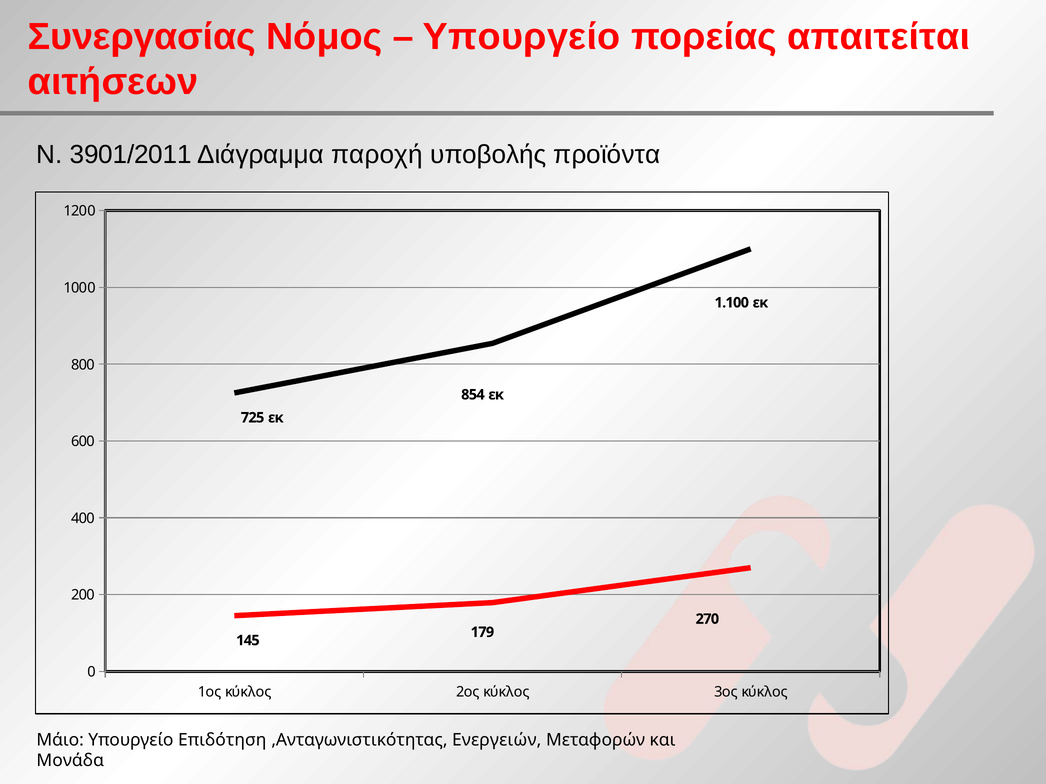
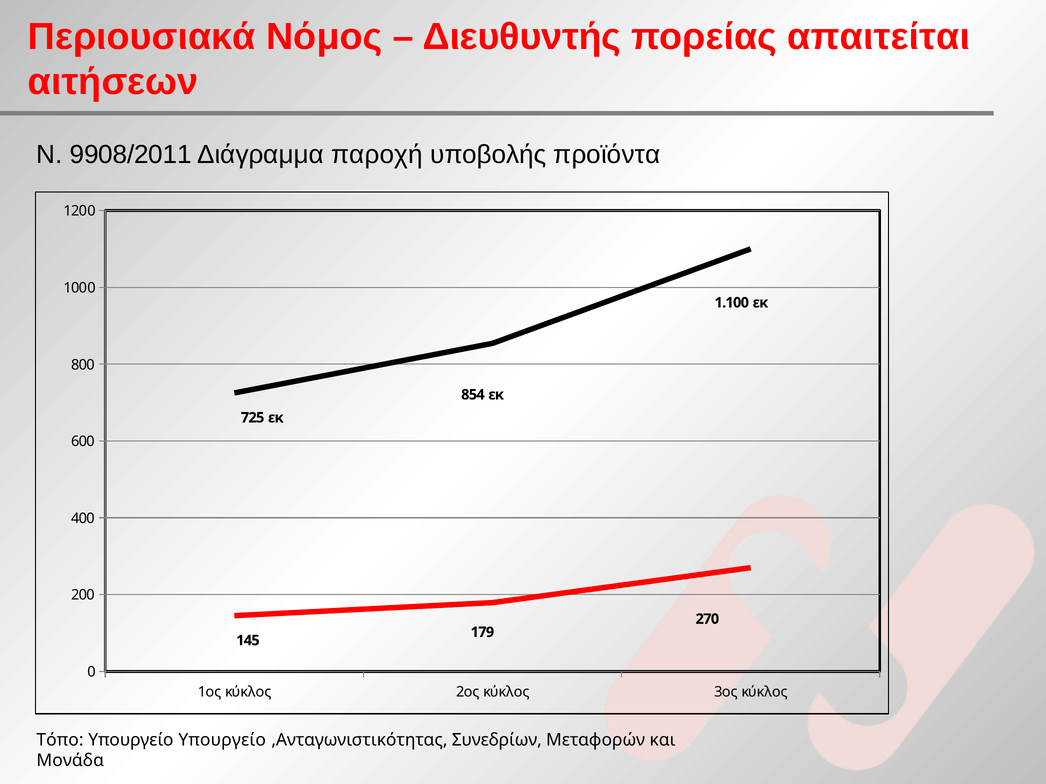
Συνεργασίας: Συνεργασίας -> Περιουσιακά (142, 37)
Υπουργείο: Υπουργείο -> Διευθυντής (522, 37)
3901/2011: 3901/2011 -> 9908/2011 (131, 155)
Μάιο: Μάιο -> Τόπο (60, 740)
Υπουργείο Επιδότηση: Επιδότηση -> Υπουργείο (222, 740)
Ενεργειών: Ενεργειών -> Συνεδρίων (497, 740)
